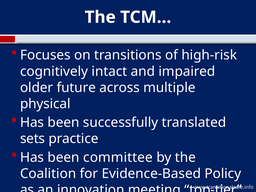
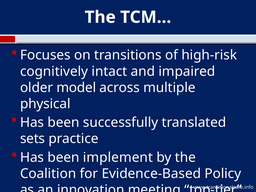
future: future -> model (76, 88)
committee: committee -> implement (118, 157)
